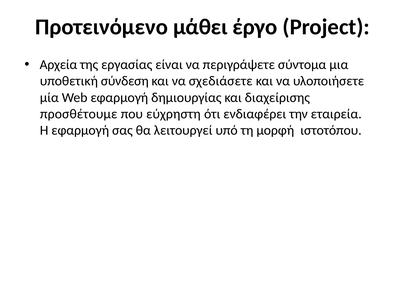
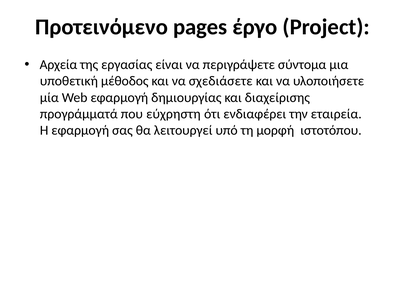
μάθει: μάθει -> pages (200, 27)
σύνδεση: σύνδεση -> μέθοδος (125, 81)
προσθέτουμε: προσθέτουμε -> προγράμματά (79, 114)
